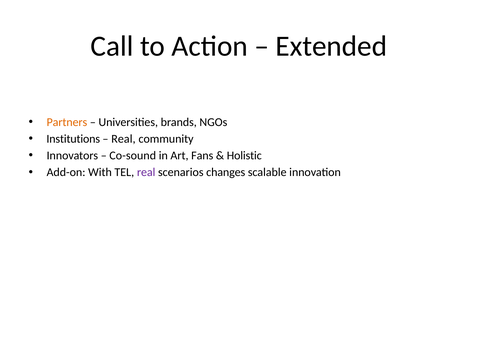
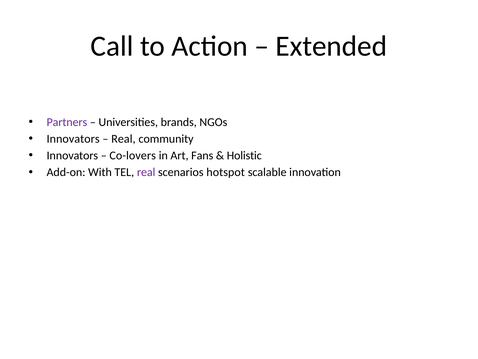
Partners colour: orange -> purple (67, 122)
Institutions: Institutions -> Innovators (73, 139)
Co-sound: Co-sound -> Co-lovers (133, 155)
changes: changes -> hotspot (226, 172)
